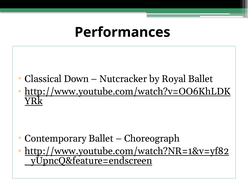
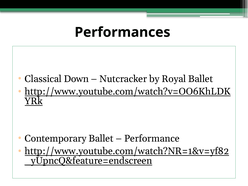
Choreograph: Choreograph -> Performance (152, 139)
